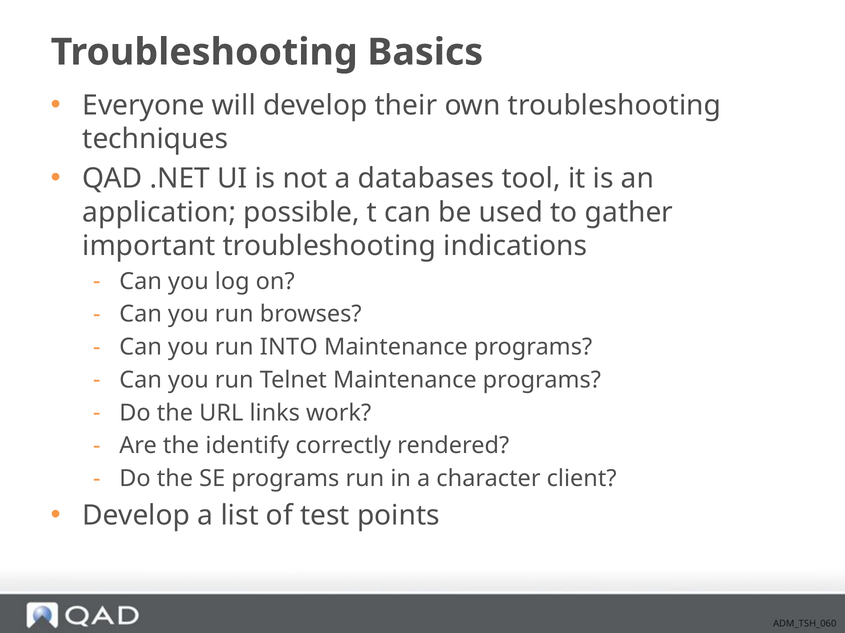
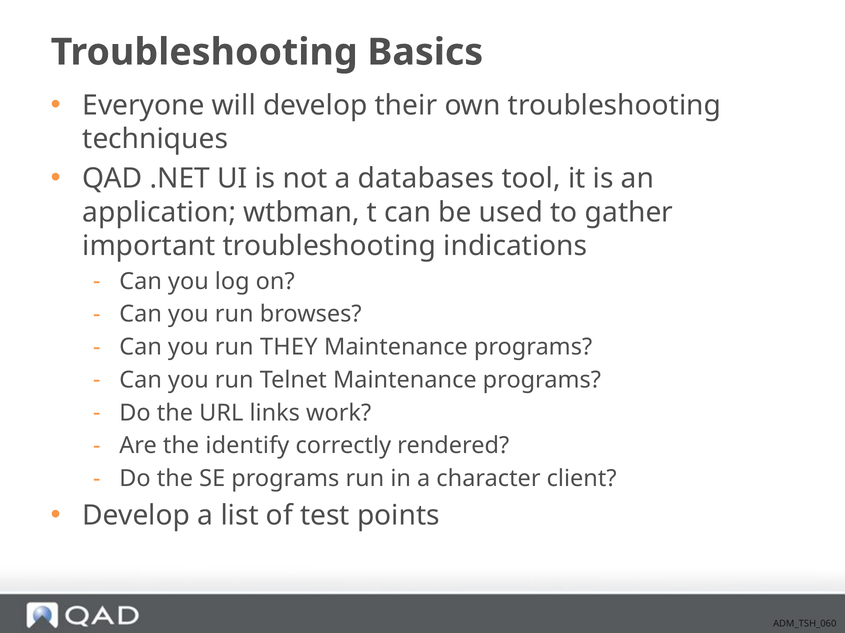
possible: possible -> wtbman (302, 213)
INTO: INTO -> THEY (289, 348)
